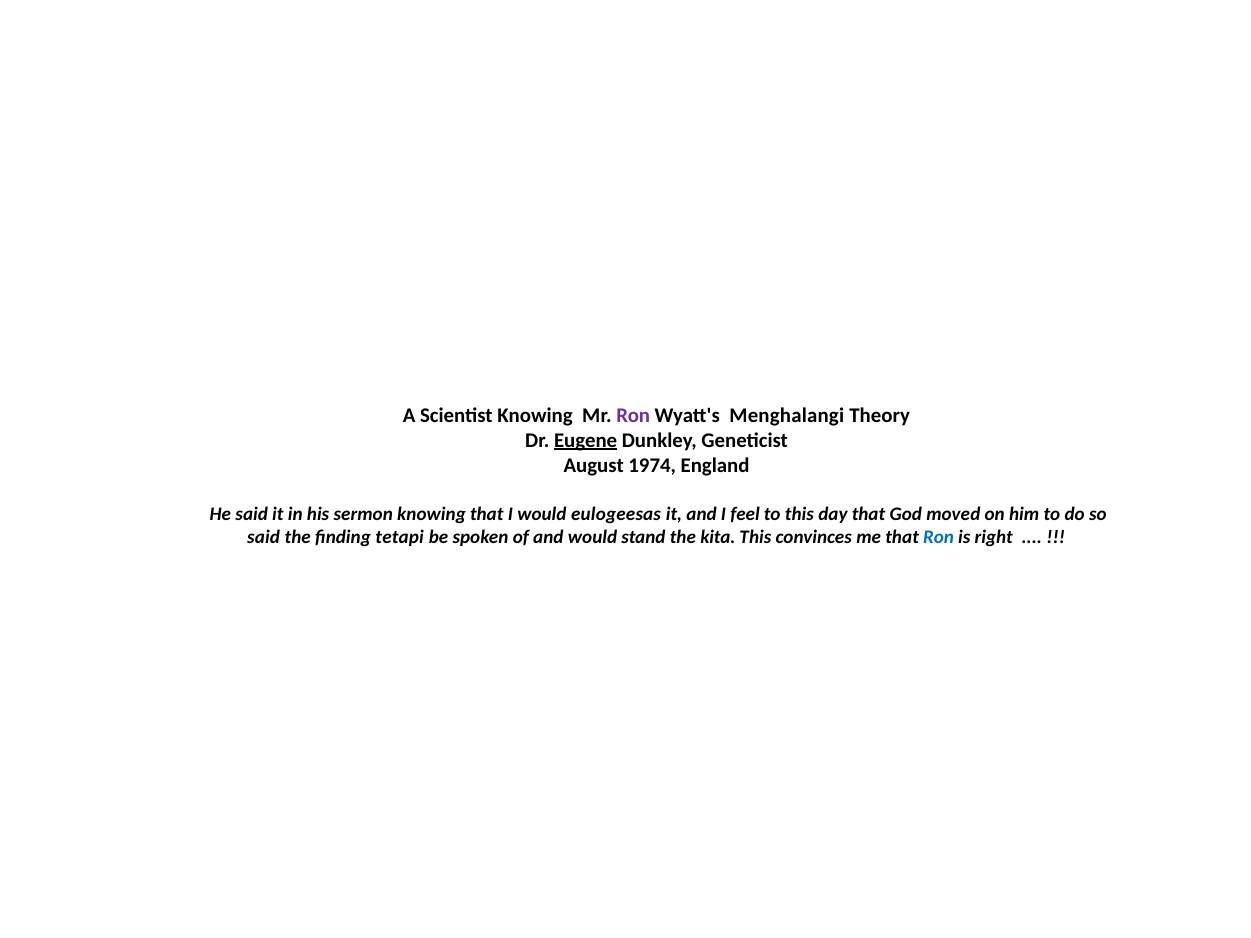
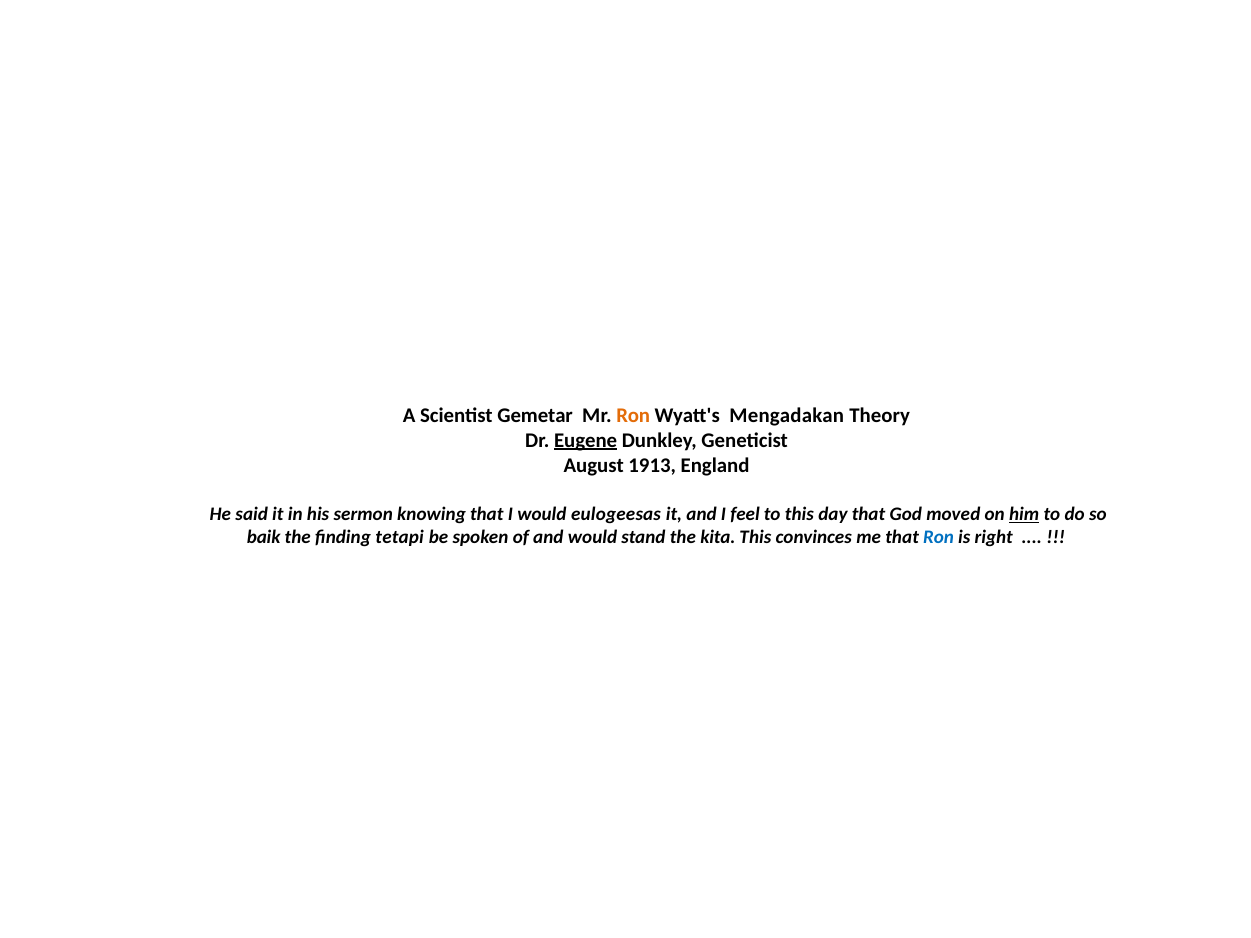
Scientist Knowing: Knowing -> Gemetar (535, 415)
Ron colour: purple -> orange (633, 415)
Menghalangi: Menghalangi -> Mengadakan (787, 415)
1974: 1974 -> 1913 (652, 465)
him underline: none -> present (1024, 514)
said: said -> baik (264, 537)
